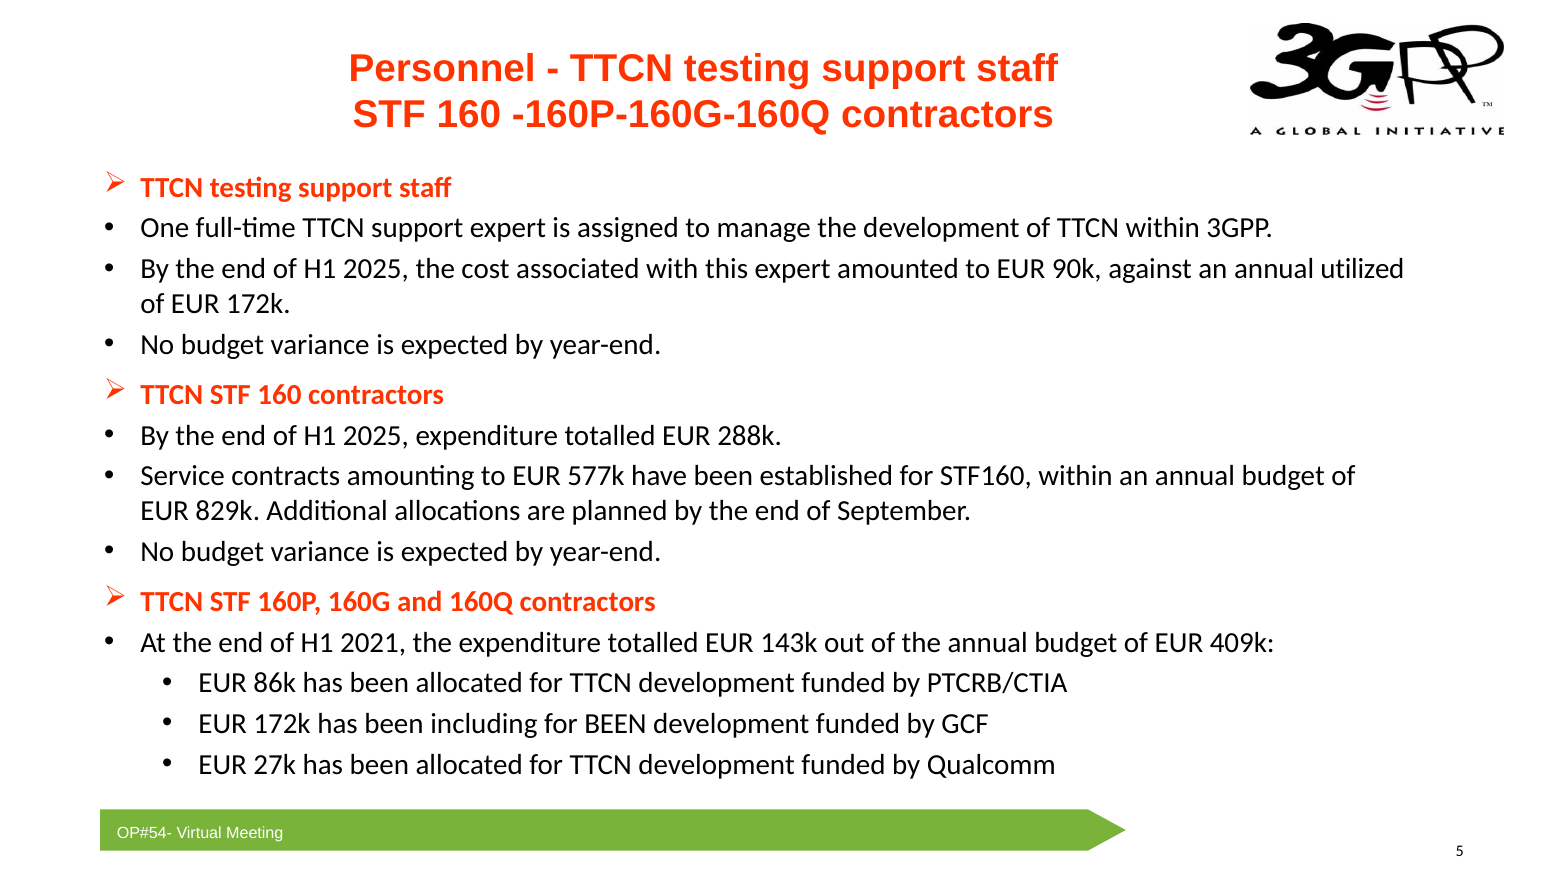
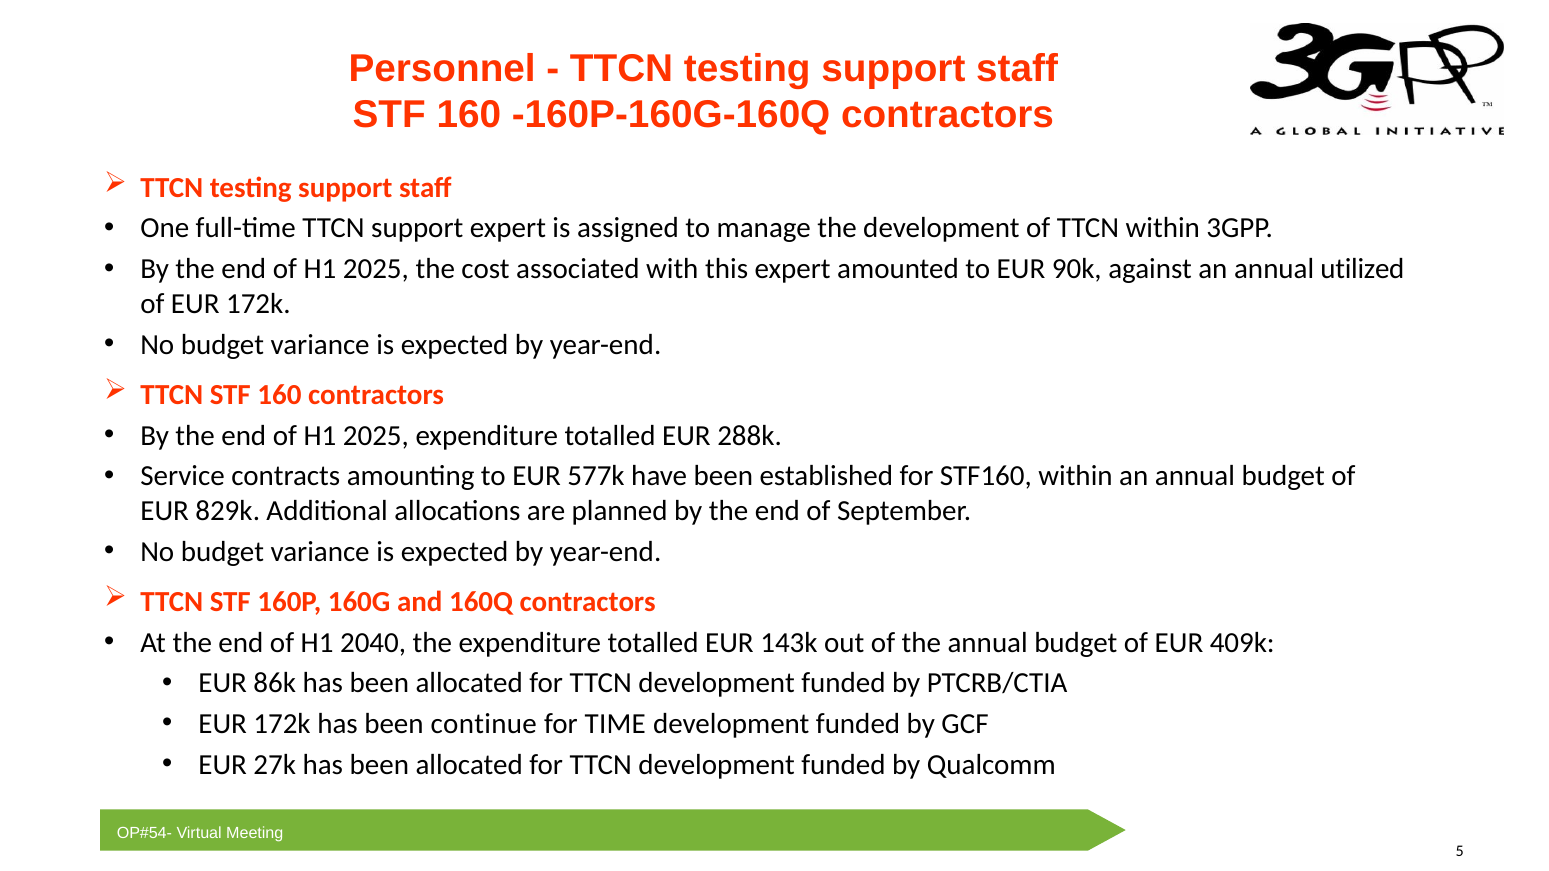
2021: 2021 -> 2040 (373, 643)
including: including -> continue (484, 724)
for BEEN: BEEN -> TIME (615, 724)
